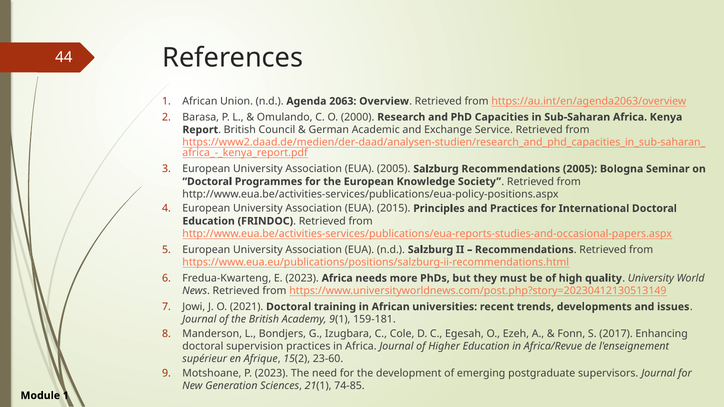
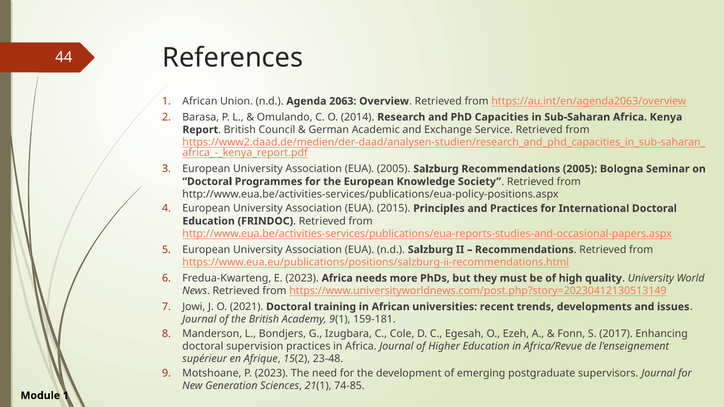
2000: 2000 -> 2014 (358, 117)
23-60: 23-60 -> 23-48 (328, 359)
